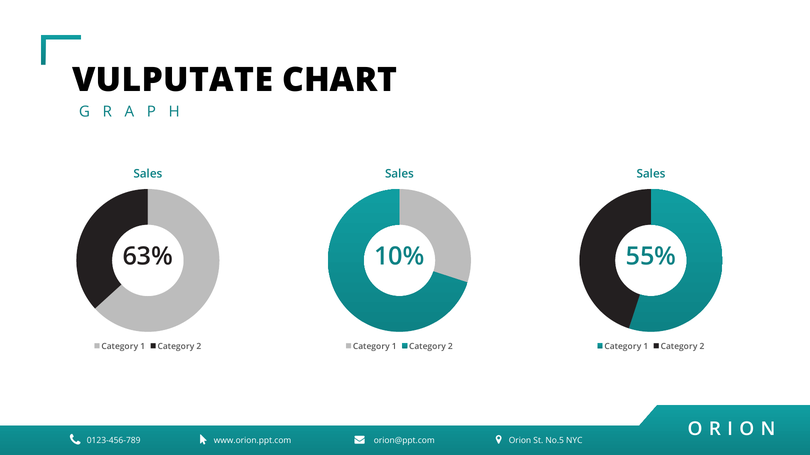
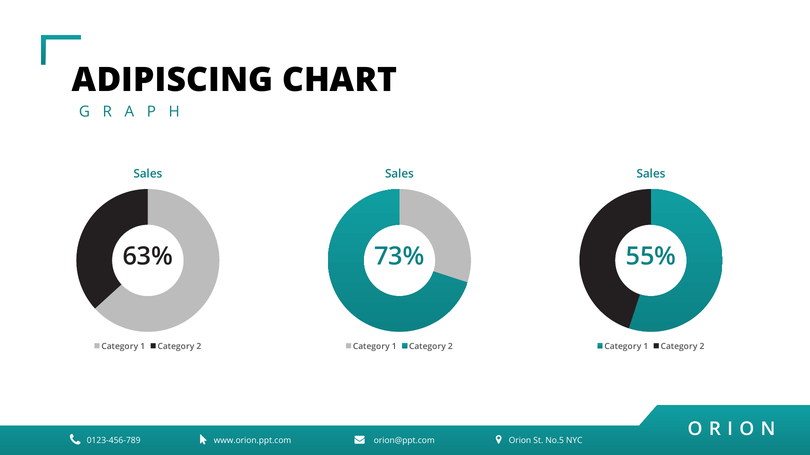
VULPUTATE: VULPUTATE -> ADIPISCING (173, 80)
10%: 10% -> 73% (399, 257)
